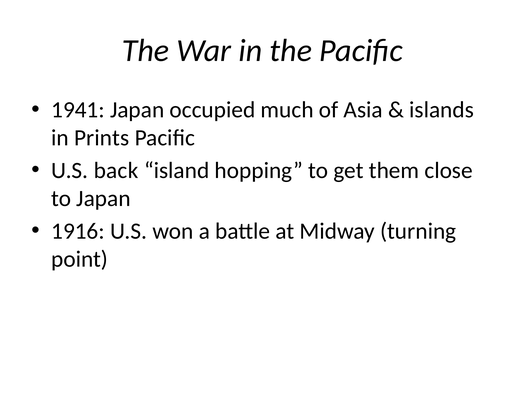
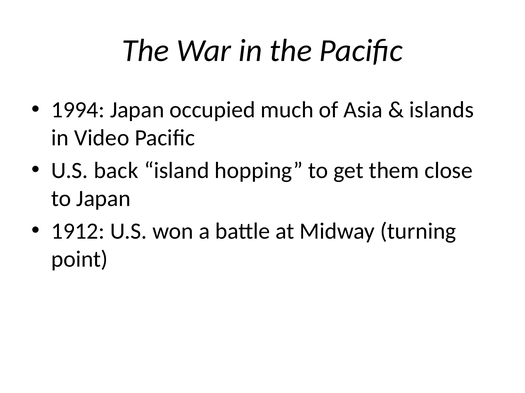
1941: 1941 -> 1994 (78, 110)
Prints: Prints -> Video (102, 138)
1916: 1916 -> 1912 (78, 232)
